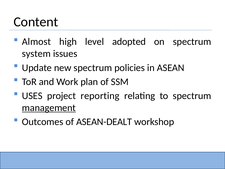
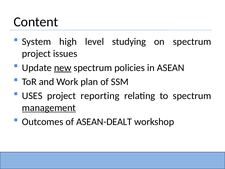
Almost: Almost -> System (36, 42)
adopted: adopted -> studying (129, 42)
system: system -> project (36, 54)
new underline: none -> present (63, 68)
